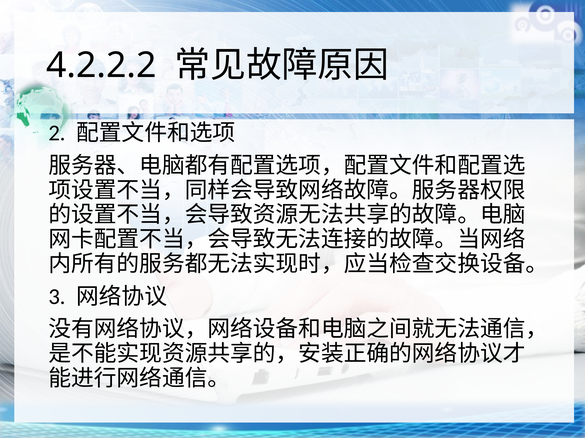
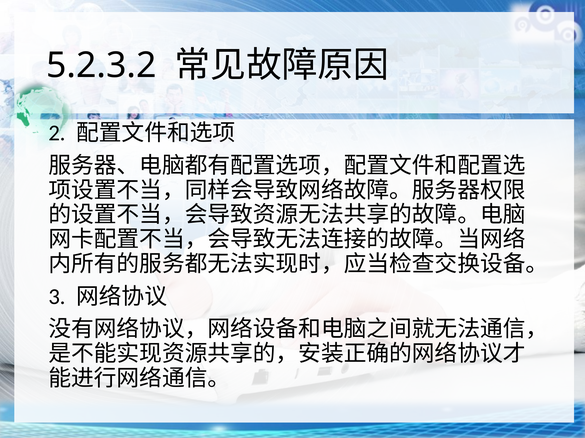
4.2.2.2: 4.2.2.2 -> 5.2.3.2 (101, 66)
